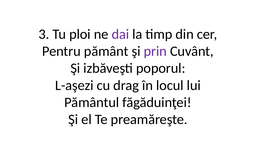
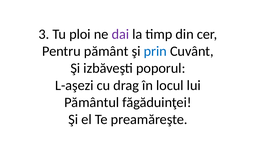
prin colour: purple -> blue (155, 51)
